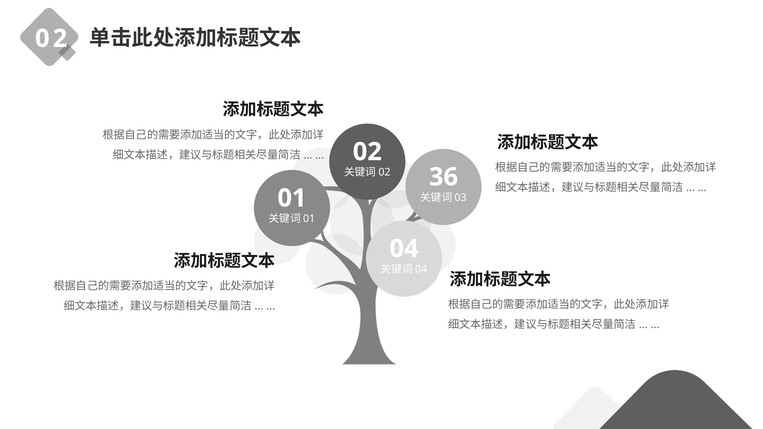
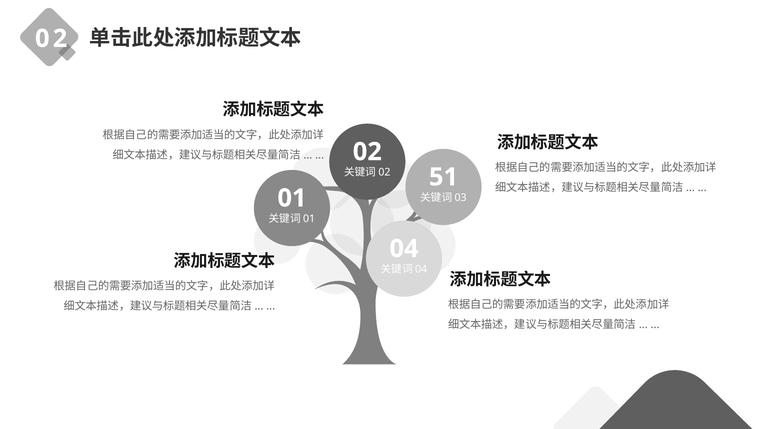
36: 36 -> 51 (444, 177)
